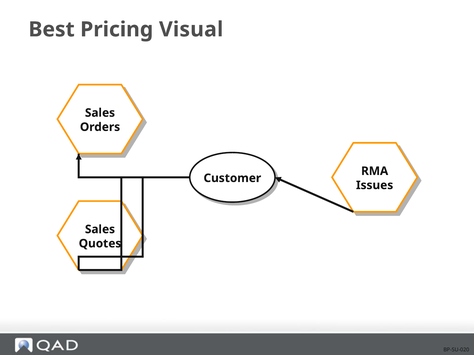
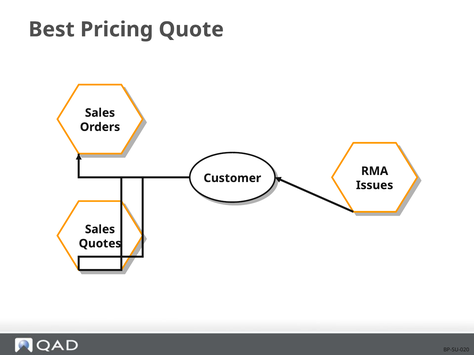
Visual: Visual -> Quote (191, 30)
